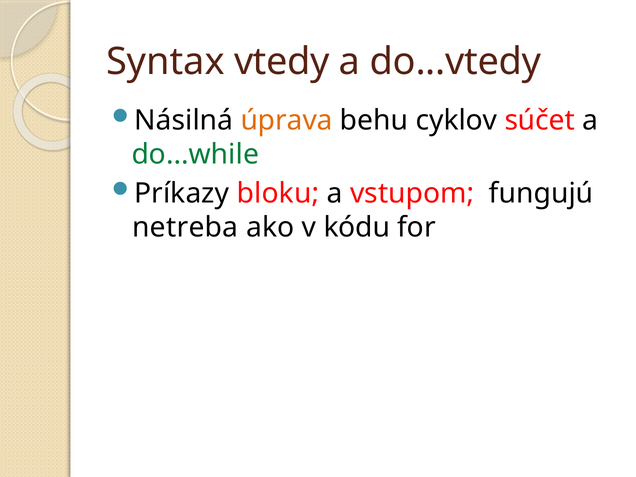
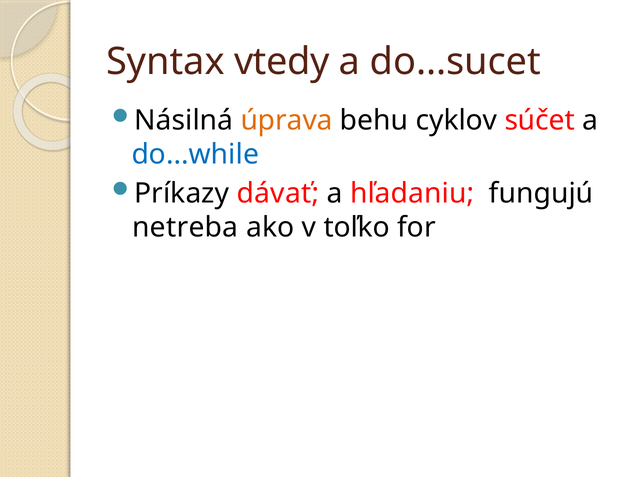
do...vtedy: do...vtedy -> do...sucet (455, 62)
do...while colour: green -> blue (195, 154)
bloku: bloku -> dávať (278, 194)
vstupom: vstupom -> hľadaniu (412, 194)
kódu: kódu -> toľko (357, 228)
